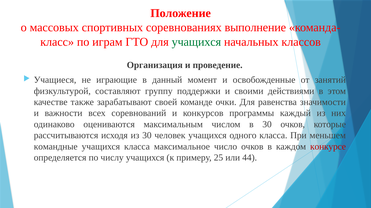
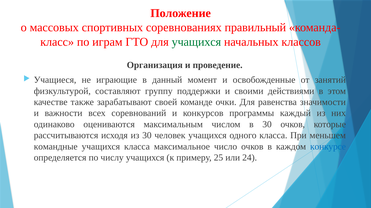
выполнение: выполнение -> правильный (255, 28)
конкурсе colour: red -> blue (328, 147)
44: 44 -> 24 (250, 158)
